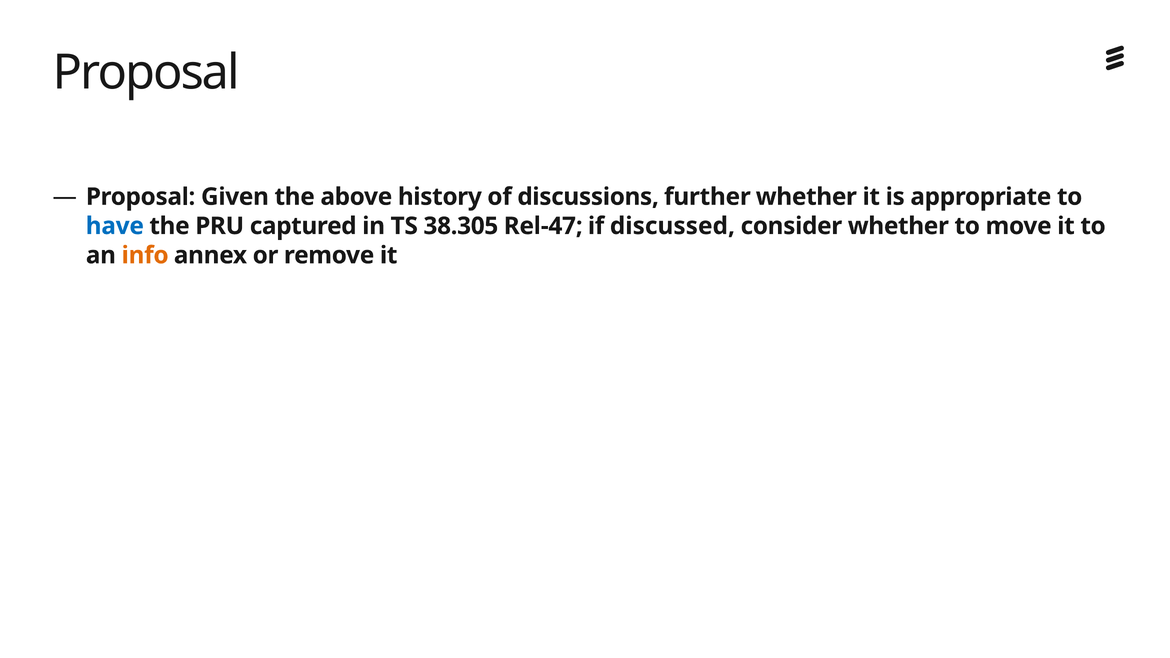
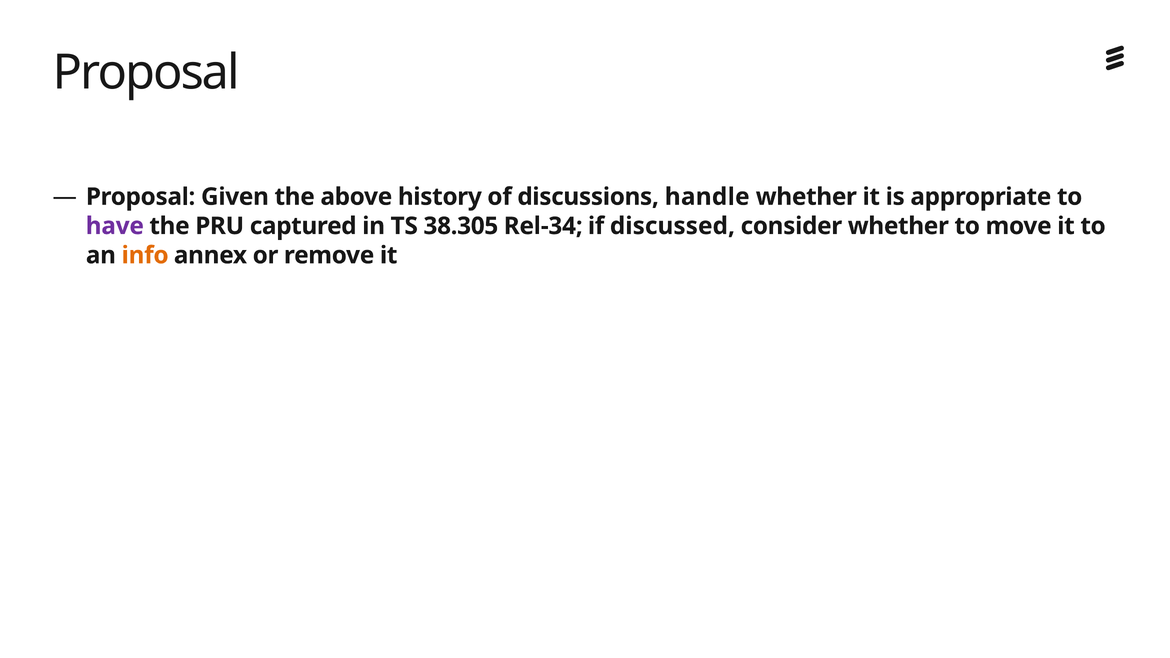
further: further -> handle (707, 197)
have colour: blue -> purple (115, 226)
Rel-47: Rel-47 -> Rel-34 (543, 226)
